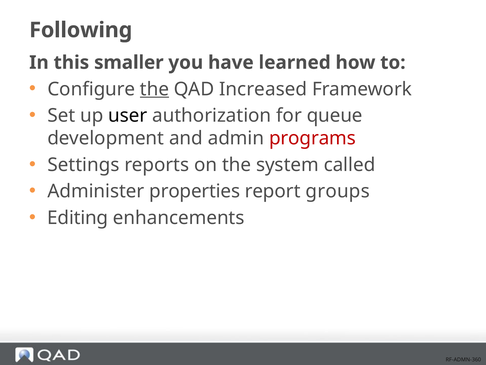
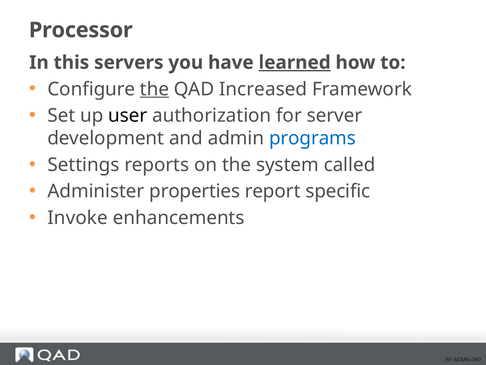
Following: Following -> Processor (81, 30)
smaller: smaller -> servers (129, 62)
learned underline: none -> present (295, 62)
queue: queue -> server (335, 115)
programs colour: red -> blue (312, 138)
groups: groups -> specific (338, 191)
Editing: Editing -> Invoke (78, 218)
